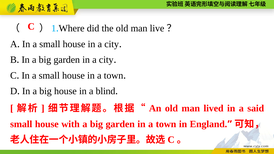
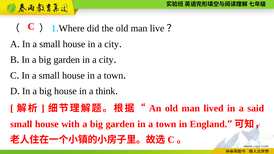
blind: blind -> think (105, 91)
